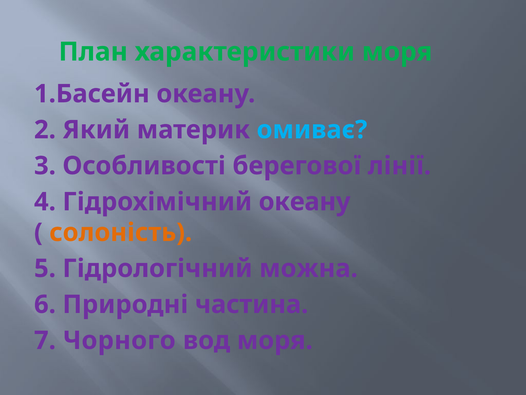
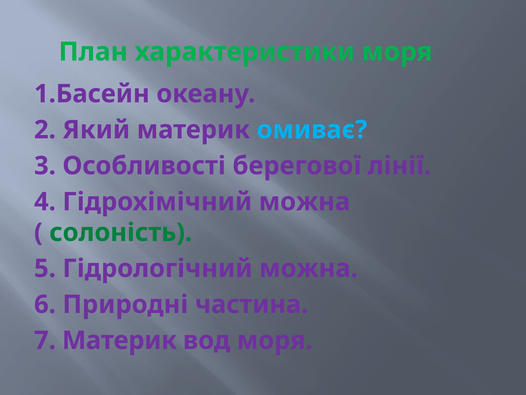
Гідрохімічний океану: океану -> можна (304, 202)
солоність colour: orange -> green (121, 232)
7 Чорного: Чорного -> Материк (120, 340)
